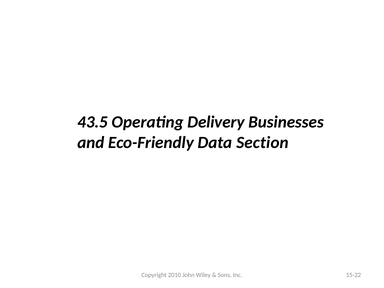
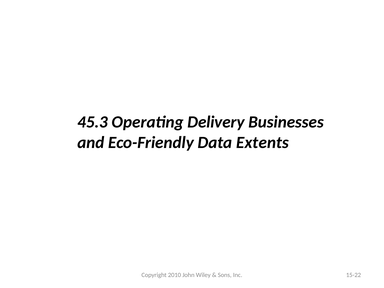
43.5: 43.5 -> 45.3 (93, 122)
Section: Section -> Extents (263, 143)
